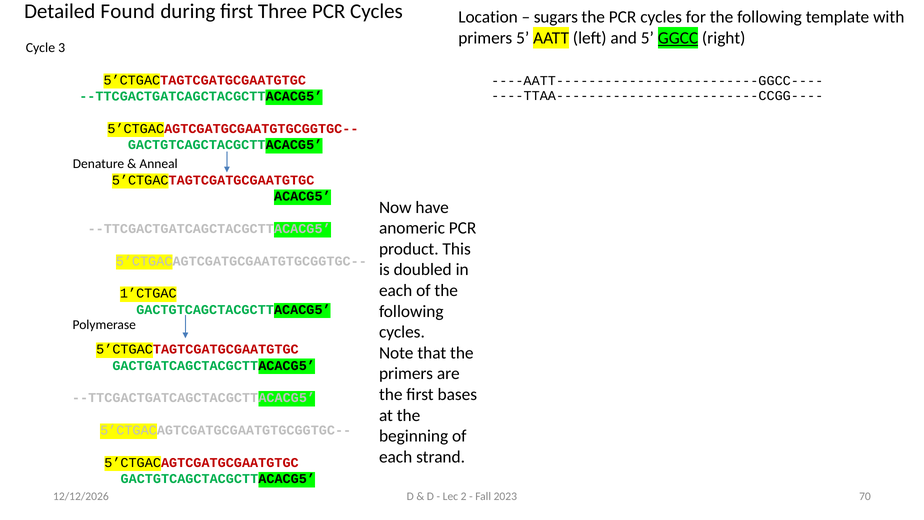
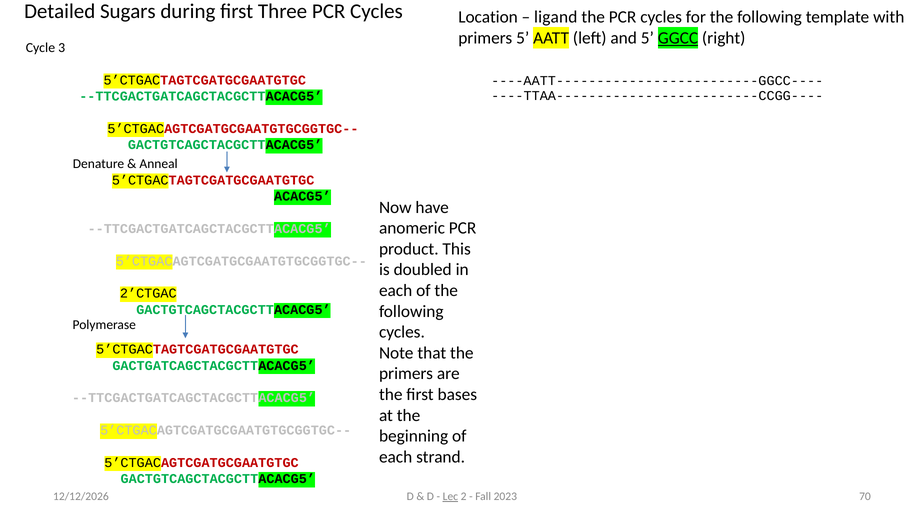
Found: Found -> Sugars (128, 11)
sugars: sugars -> ligand (556, 17)
1’CTGAC: 1’CTGAC -> 2’CTGAC (148, 293)
Lec underline: none -> present (450, 496)
